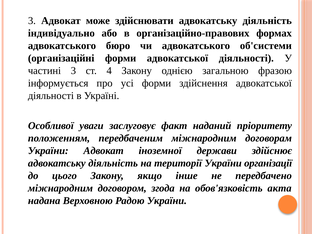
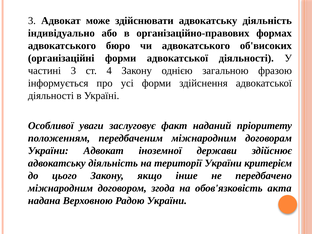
об'системи: об'системи -> об'високих (266, 46)
організації: організації -> критерієм (268, 163)
